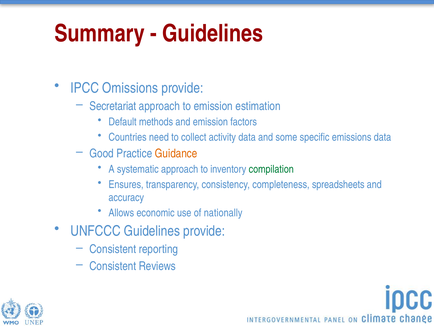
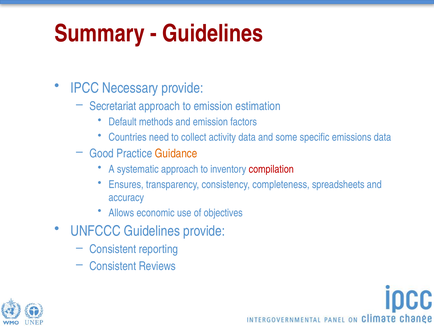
Omissions: Omissions -> Necessary (130, 88)
compilation colour: green -> red (271, 169)
nationally: nationally -> objectives (223, 212)
